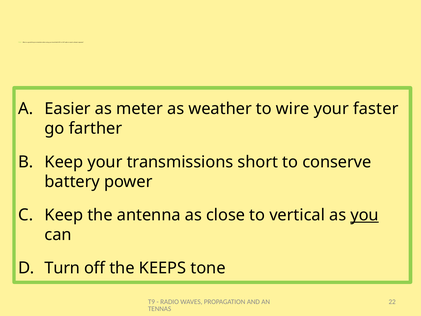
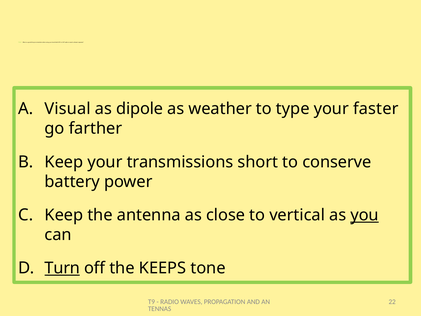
Easier: Easier -> Visual (68, 109)
meter: meter -> dipole (140, 109)
wire: wire -> type (293, 109)
Turn underline: none -> present (62, 268)
